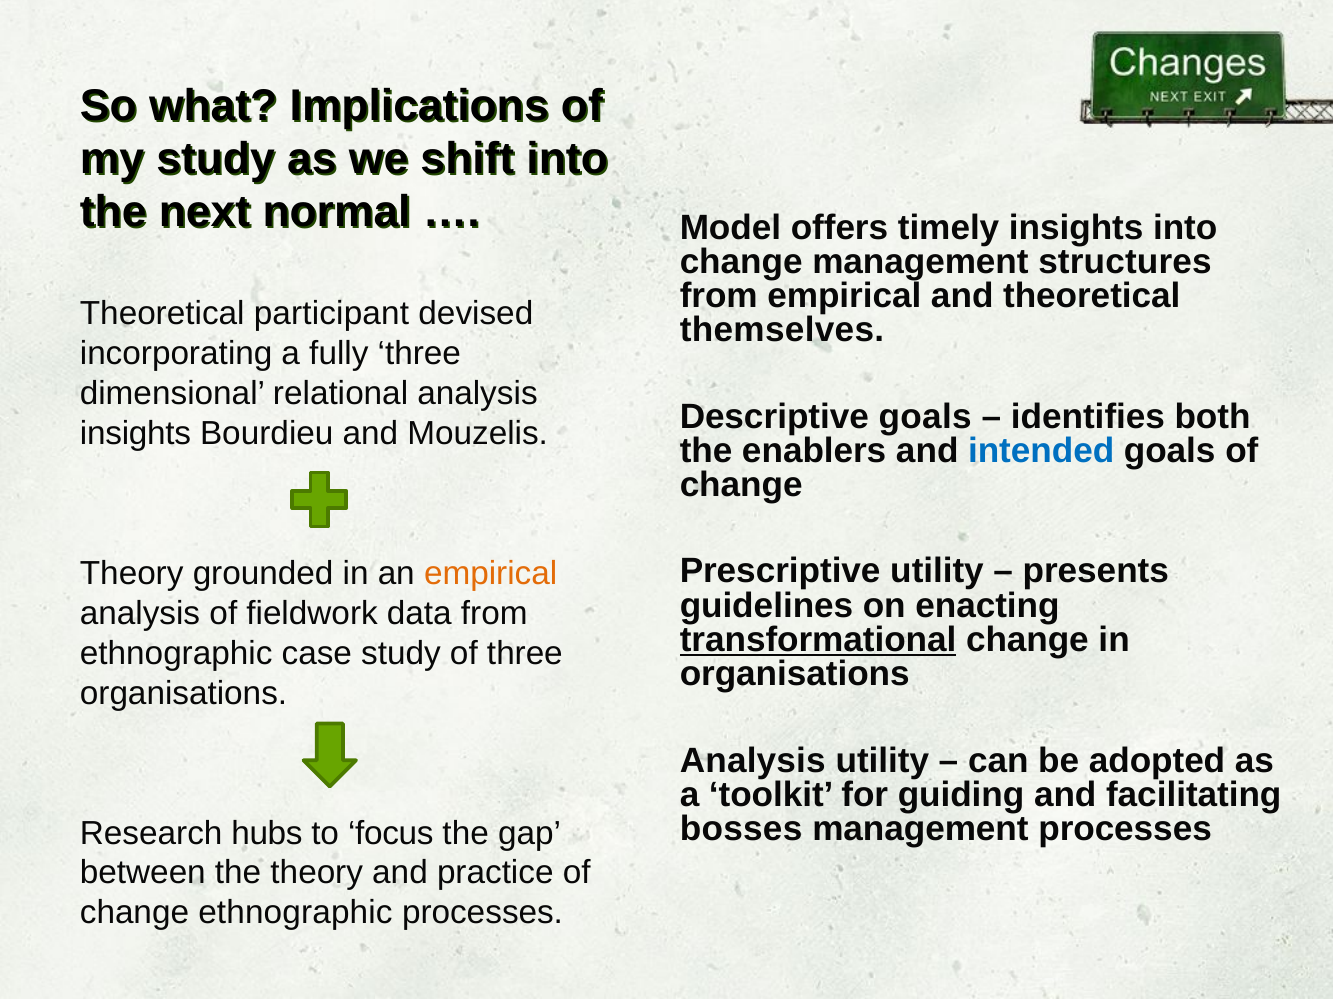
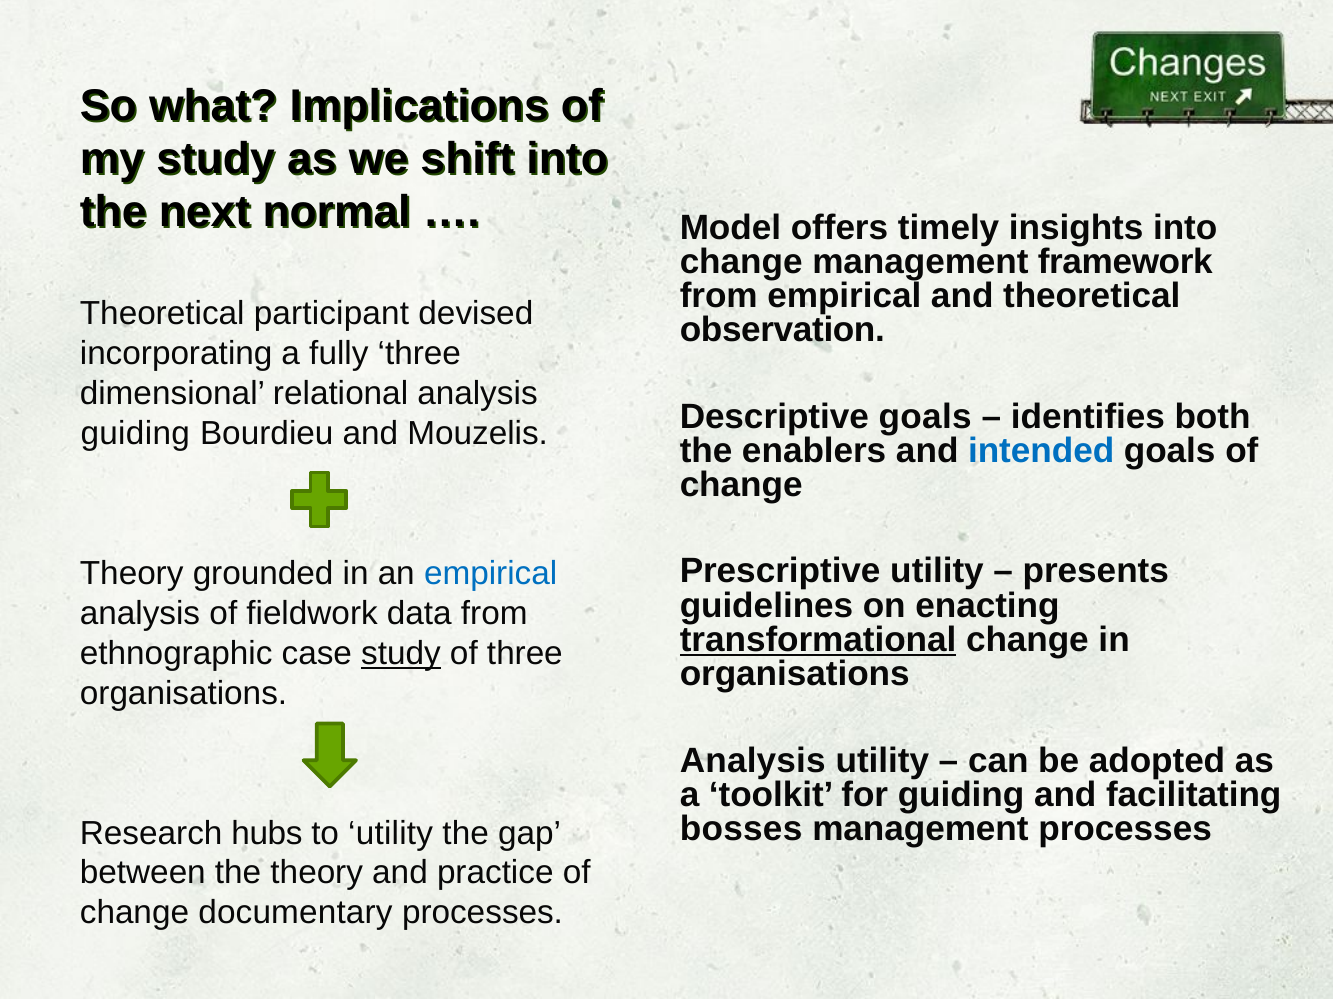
structures: structures -> framework (1125, 262)
themselves: themselves -> observation (782, 330)
insights: insights -> guiding (135, 434)
empirical colour: orange -> blue (491, 574)
study underline: none -> present (401, 654)
to focus: focus -> utility (391, 834)
change ethnographic: ethnographic -> documentary (295, 914)
